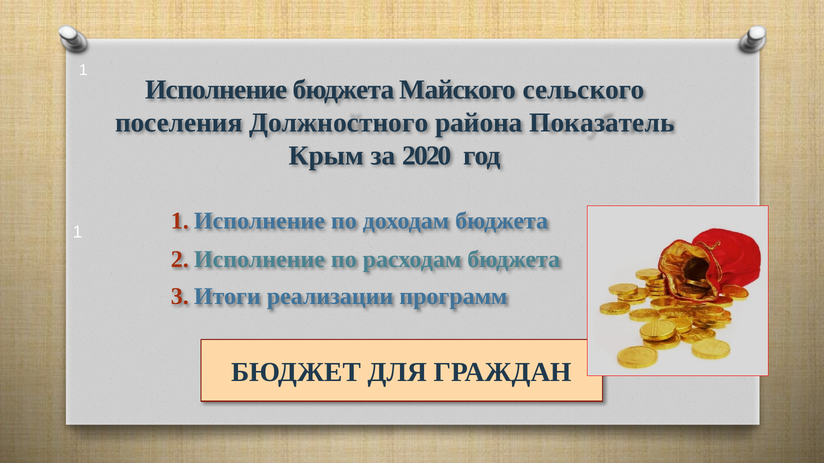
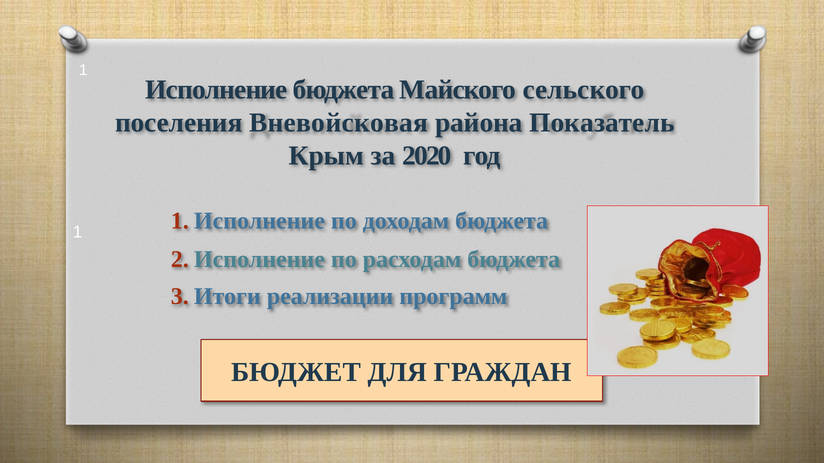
Должностного: Должностного -> Вневойсковая (339, 123)
